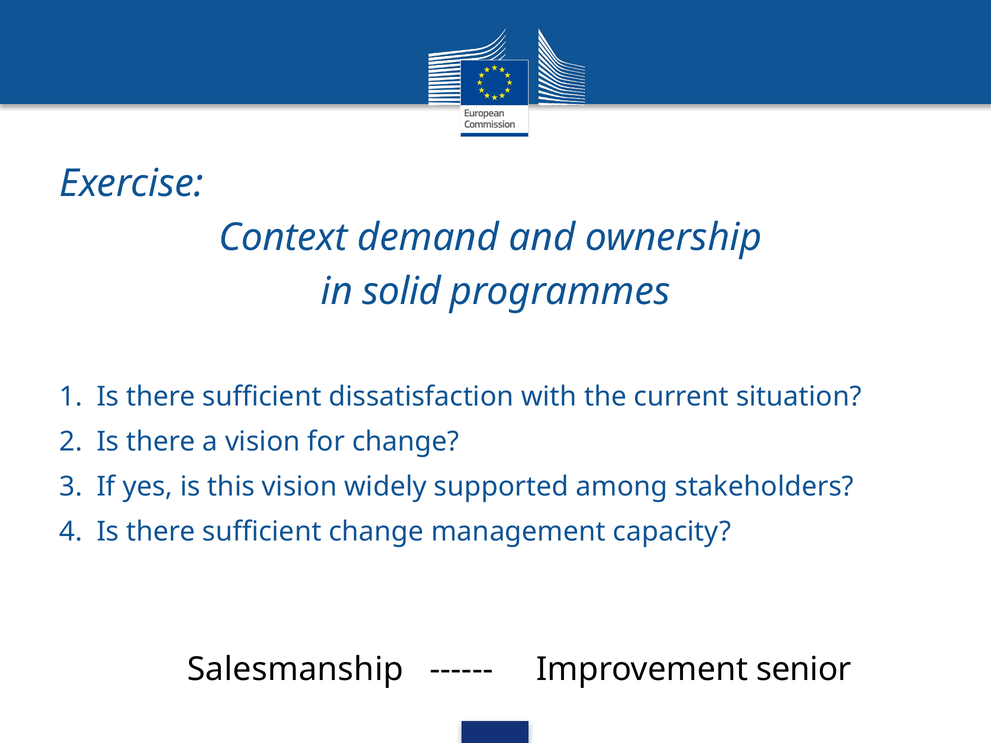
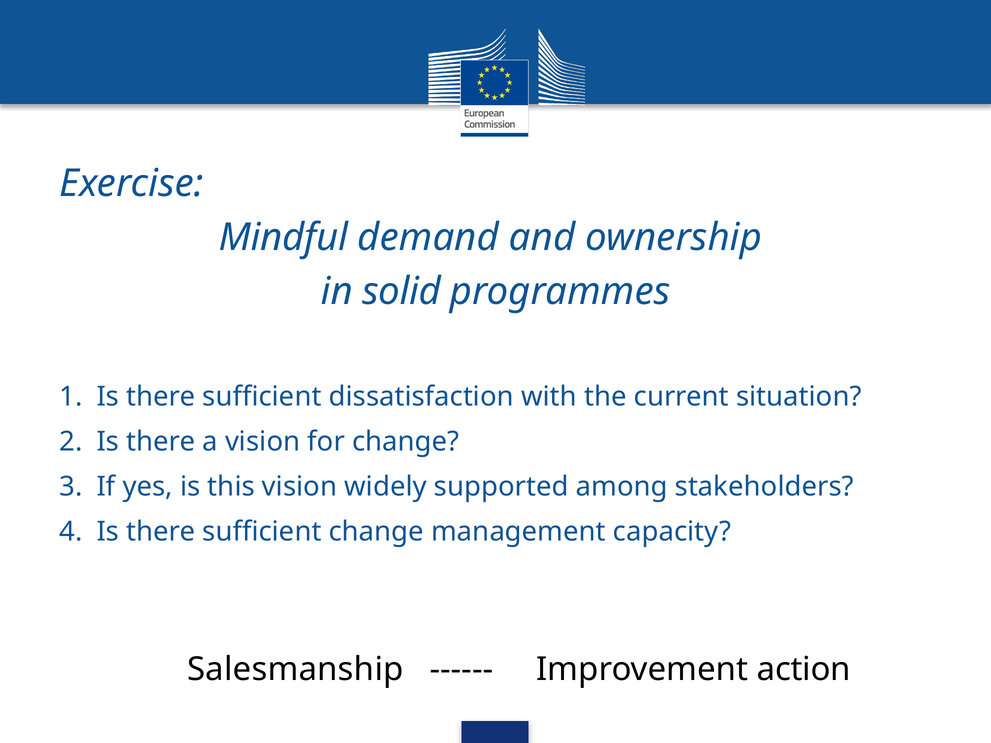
Context: Context -> Mindful (283, 238)
senior: senior -> action (804, 670)
